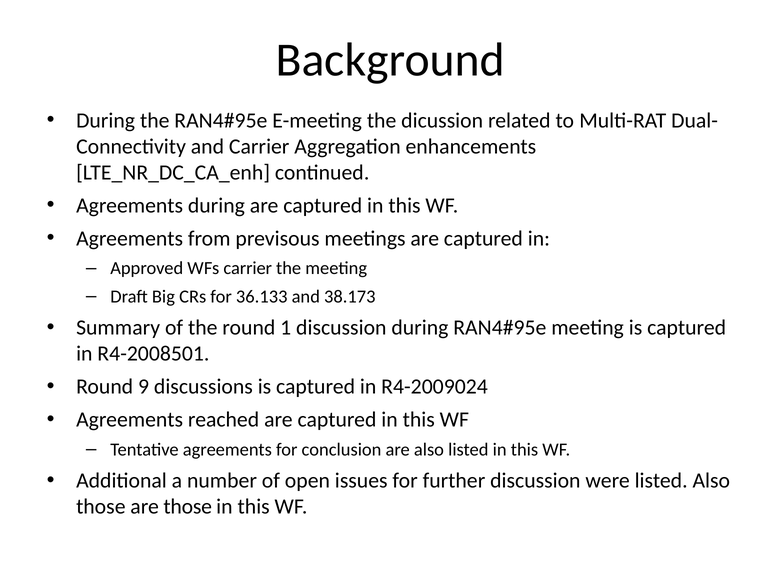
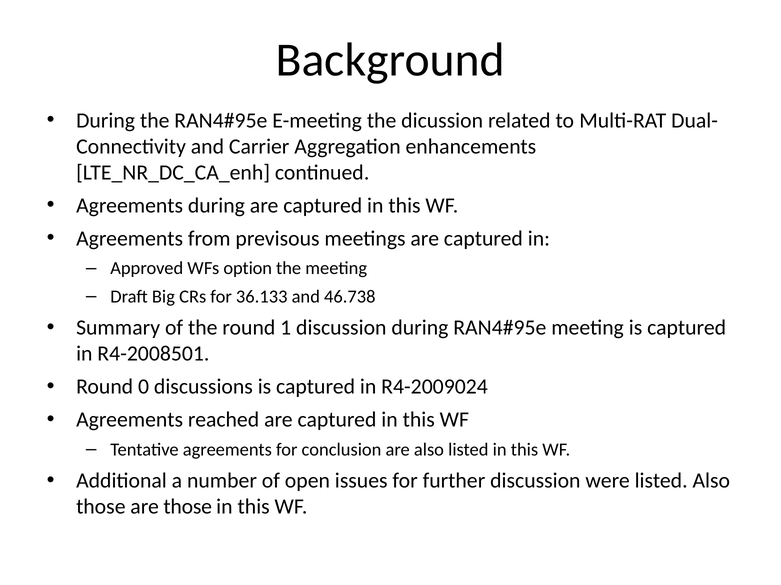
WFs carrier: carrier -> option (248, 269)
38.173: 38.173 -> 46.738 (350, 297)
9: 9 -> 0 (144, 387)
